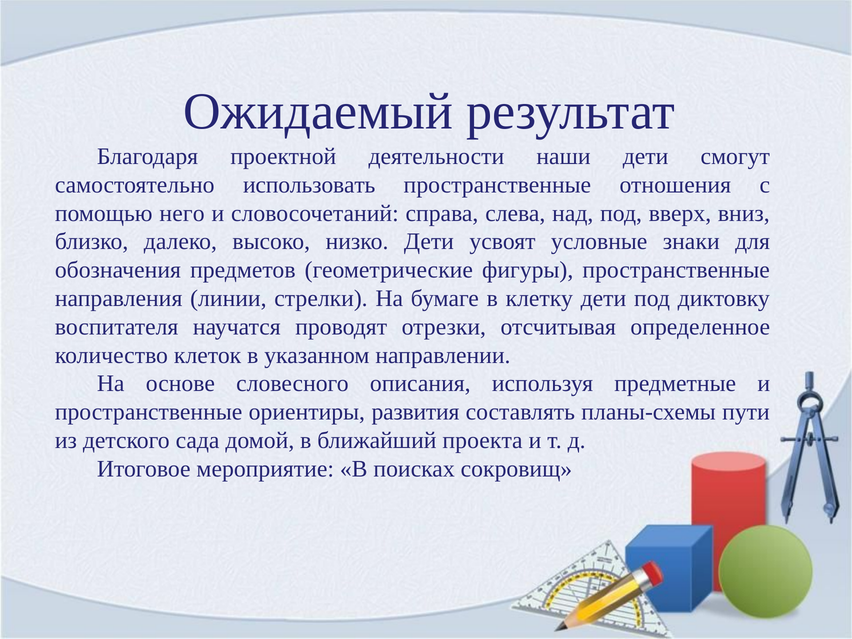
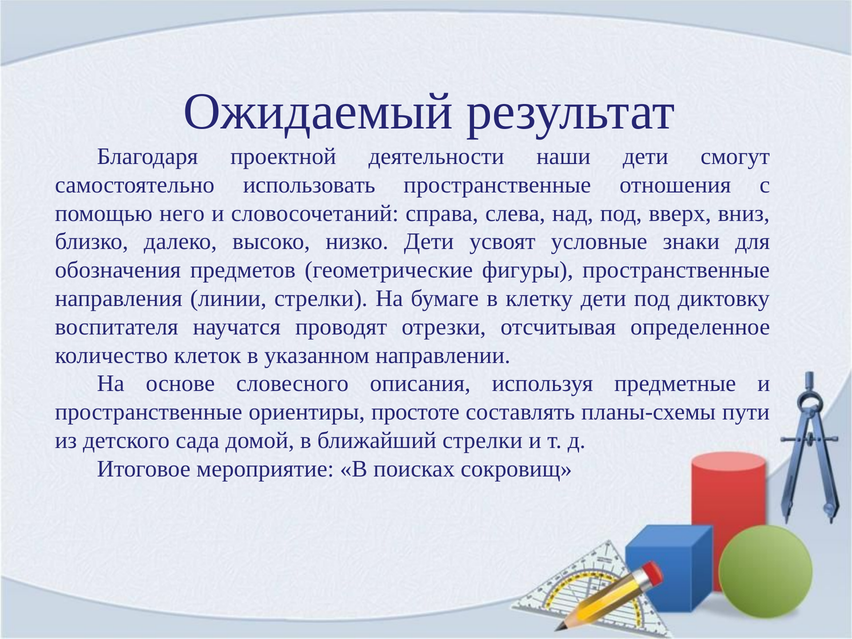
развития: развития -> простоте (415, 412)
ближайший проекта: проекта -> стрелки (482, 440)
